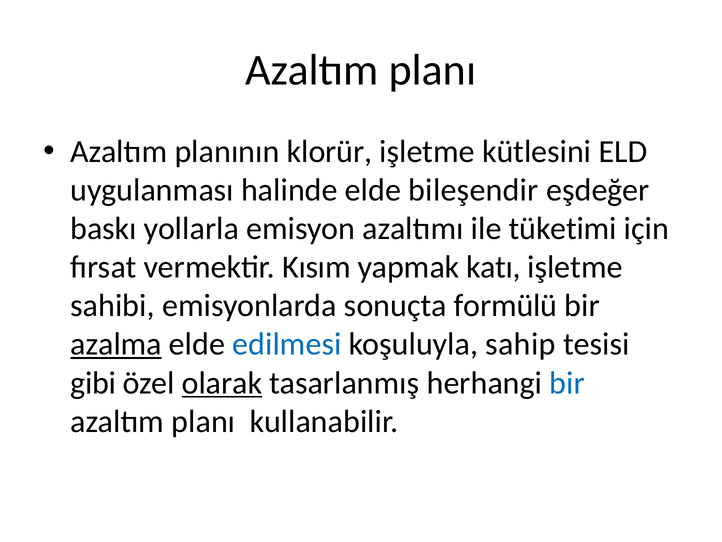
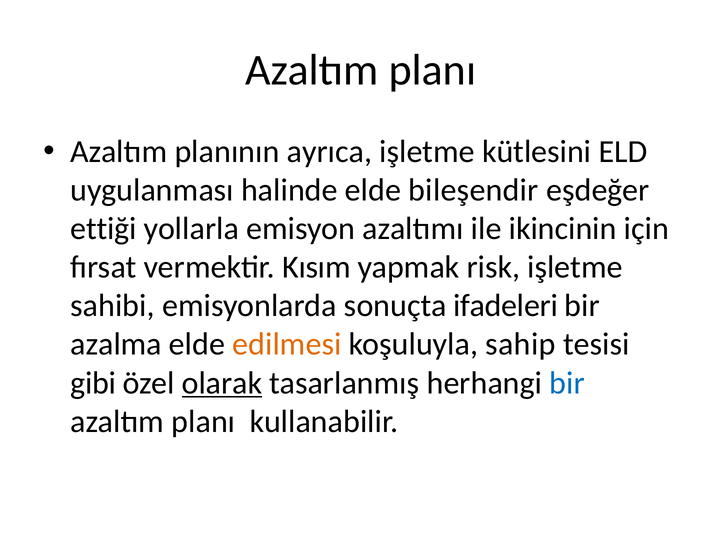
klorür: klorür -> ayrıca (329, 151)
baskı: baskı -> ettiği (104, 228)
tüketimi: tüketimi -> ikincinin (563, 228)
katı: katı -> risk (493, 267)
formülü: formülü -> ifadeleri (506, 306)
azalma underline: present -> none (116, 344)
edilmesi colour: blue -> orange (287, 344)
